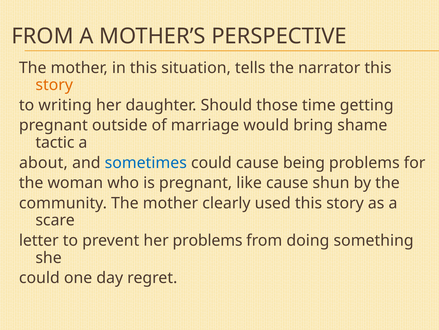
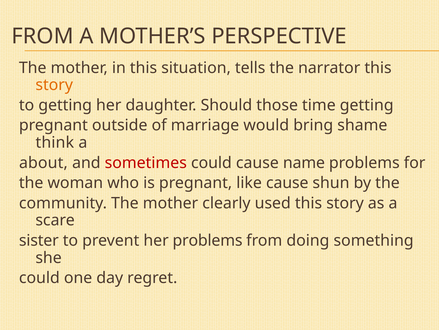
to writing: writing -> getting (65, 105)
tactic: tactic -> think (55, 142)
sometimes colour: blue -> red (146, 162)
being: being -> name (304, 162)
letter: letter -> sister (39, 240)
